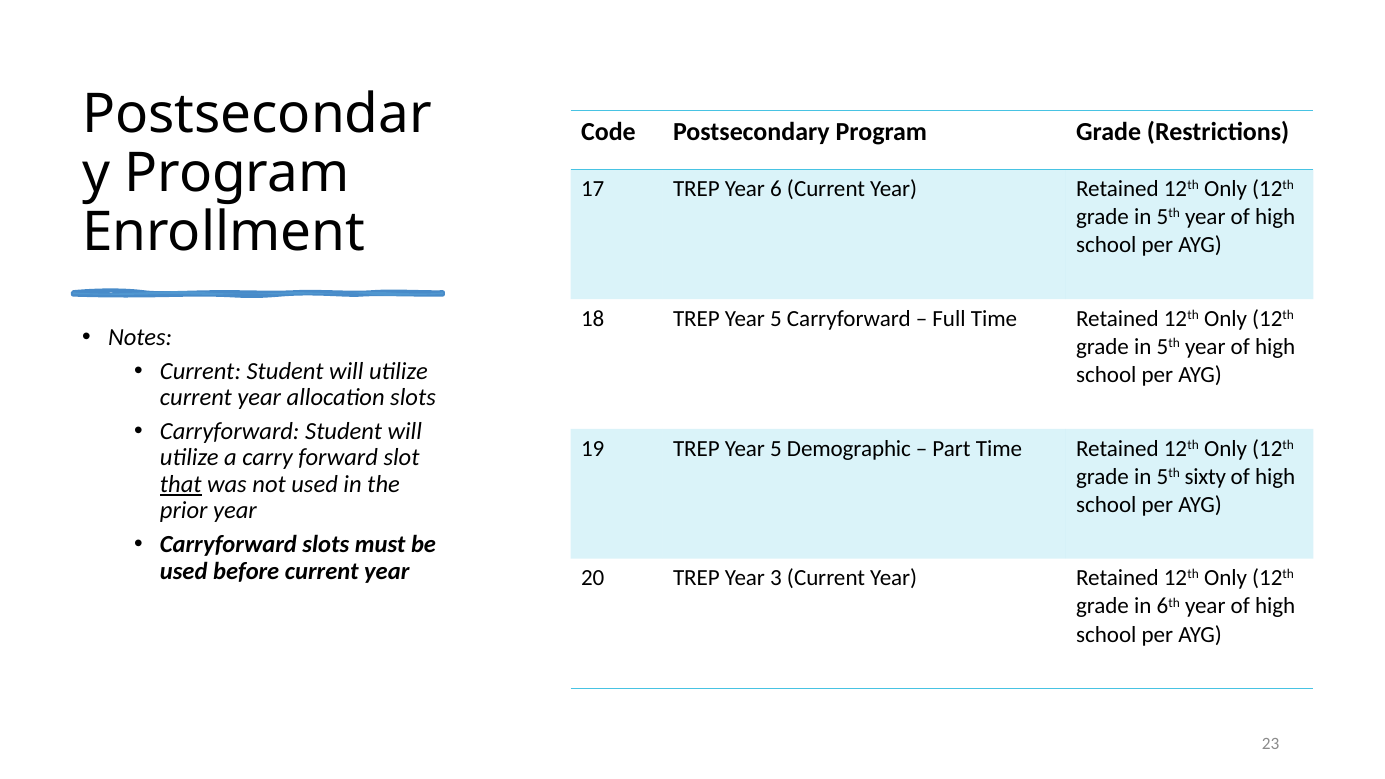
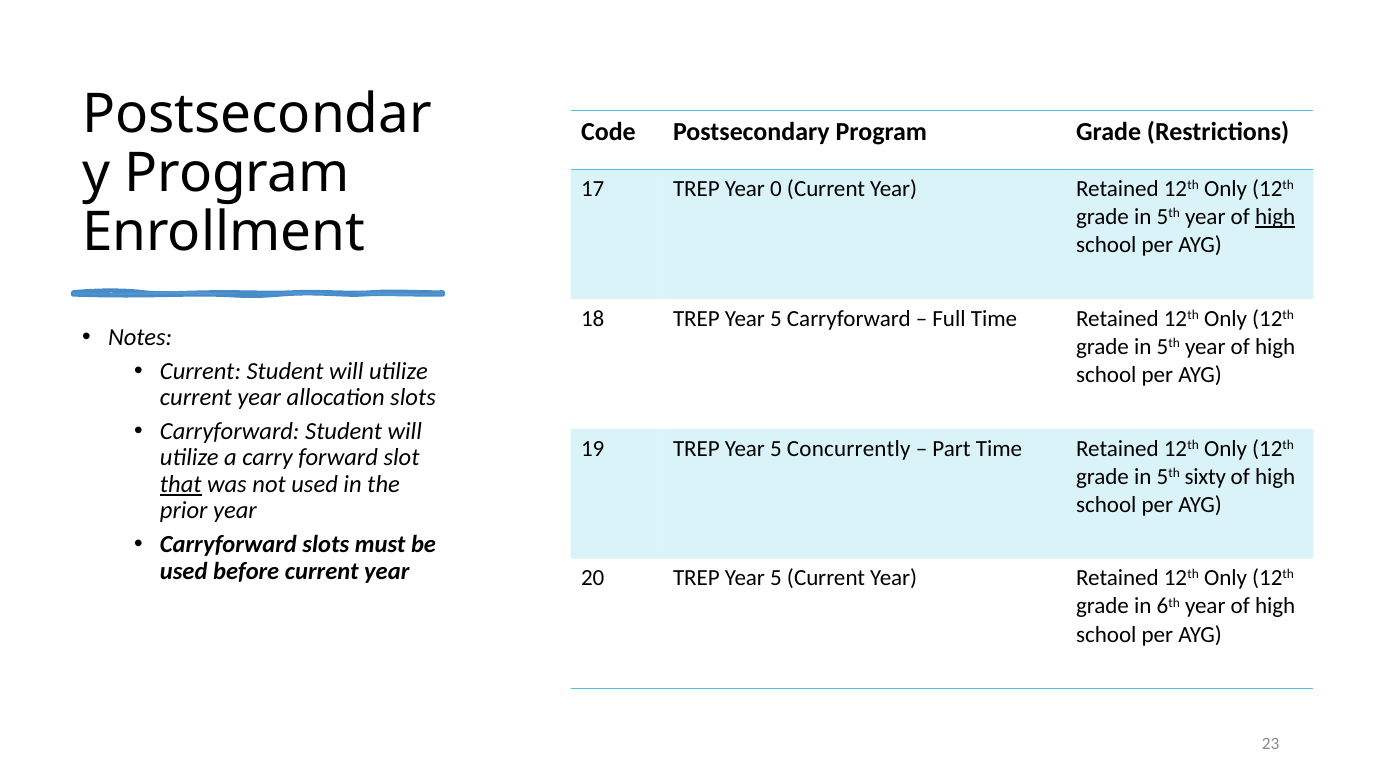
6: 6 -> 0 (776, 189)
high underline: none -> present (1275, 217)
Demographic: Demographic -> Concurrently (849, 448)
20 TREP Year 3: 3 -> 5 (776, 578)
